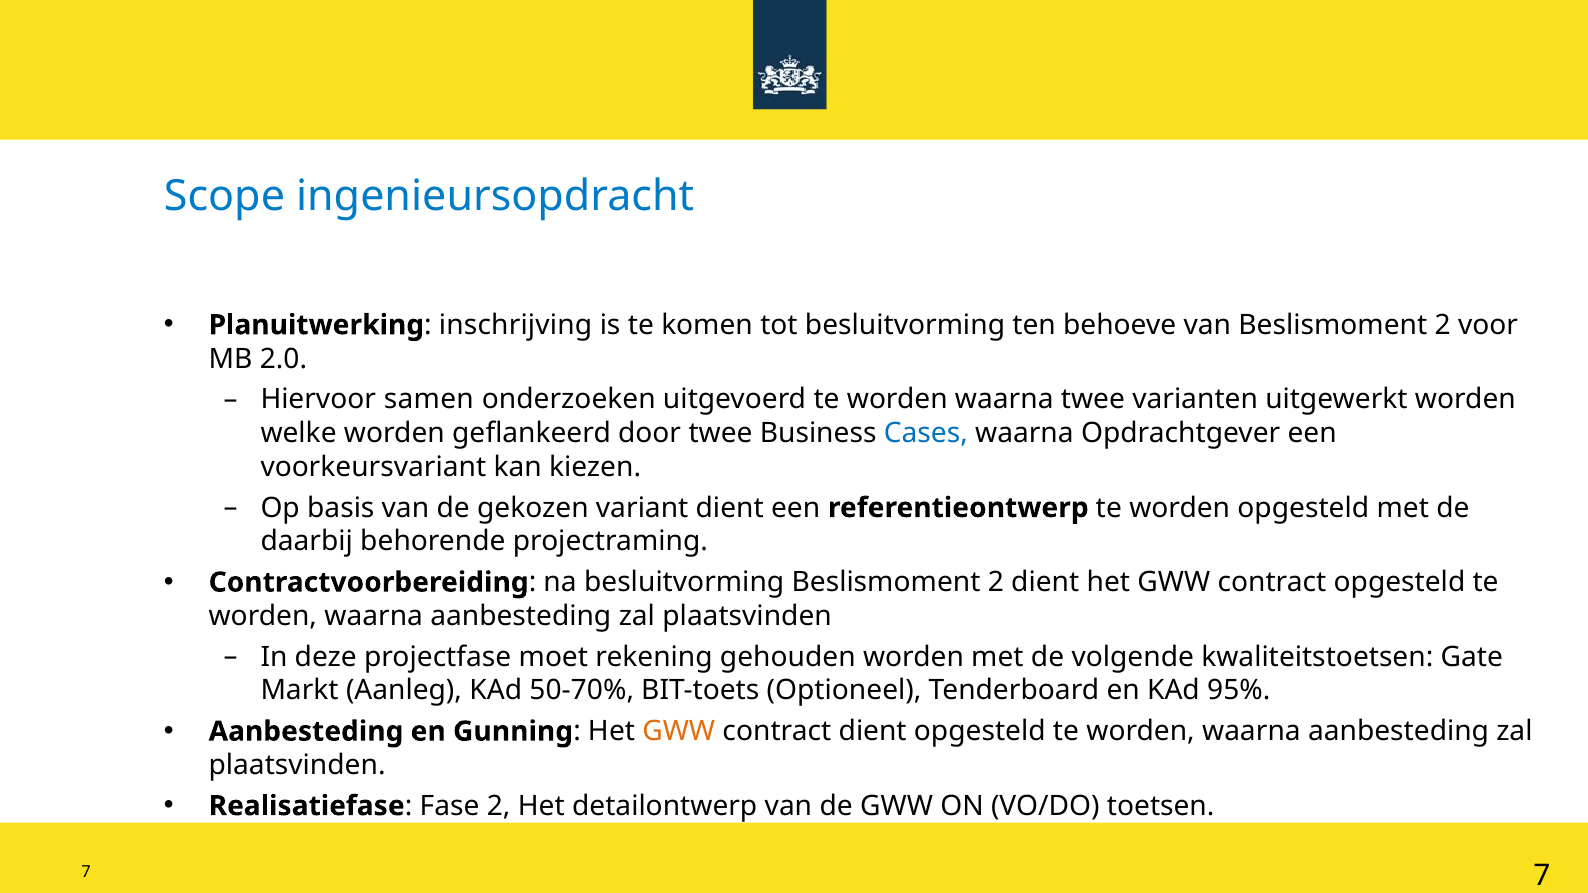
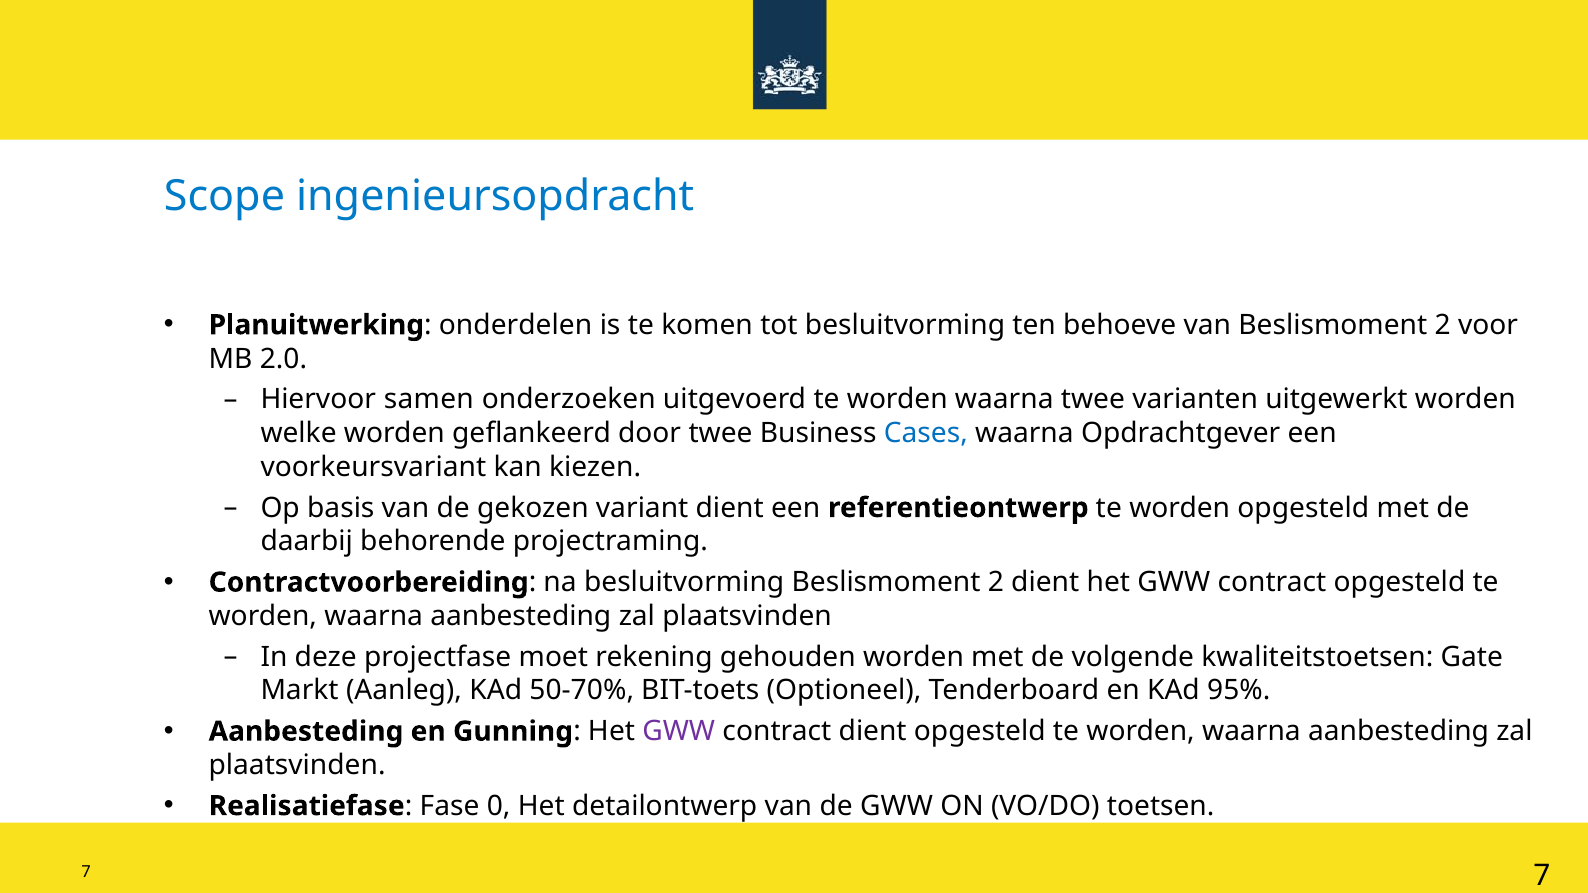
inschrijving: inschrijving -> onderdelen (516, 325)
GWW colour: orange -> purple (679, 732)
Fase 2: 2 -> 0 (499, 806)
